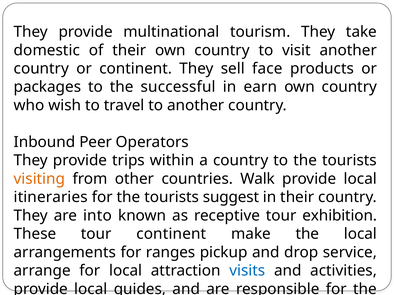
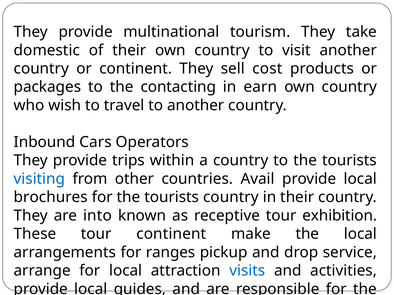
face: face -> cost (267, 69)
successful: successful -> contacting (178, 87)
Peer: Peer -> Cars (95, 142)
visiting colour: orange -> blue (39, 179)
Walk: Walk -> Avail (258, 179)
itineraries: itineraries -> brochures (51, 197)
tourists suggest: suggest -> country (231, 197)
